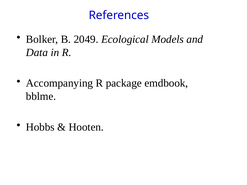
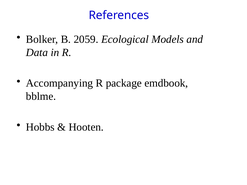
2049: 2049 -> 2059 (86, 39)
